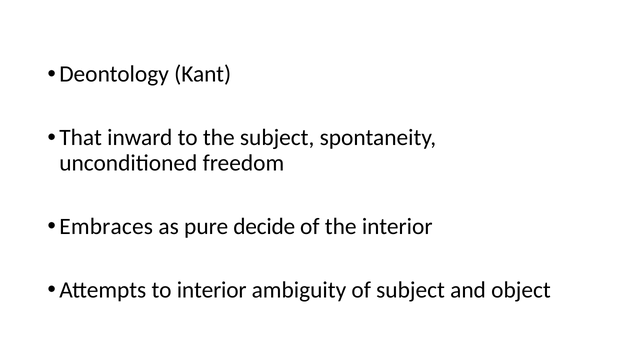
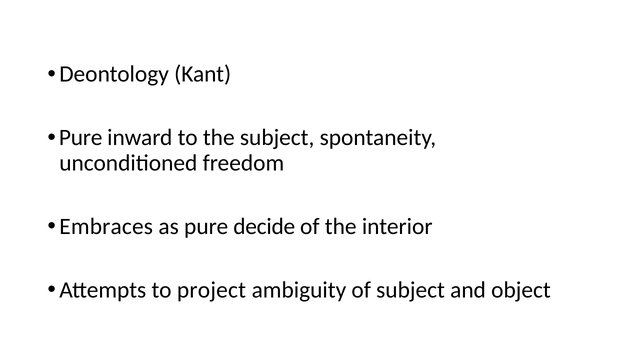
That: That -> Pure (81, 138)
to interior: interior -> project (211, 290)
